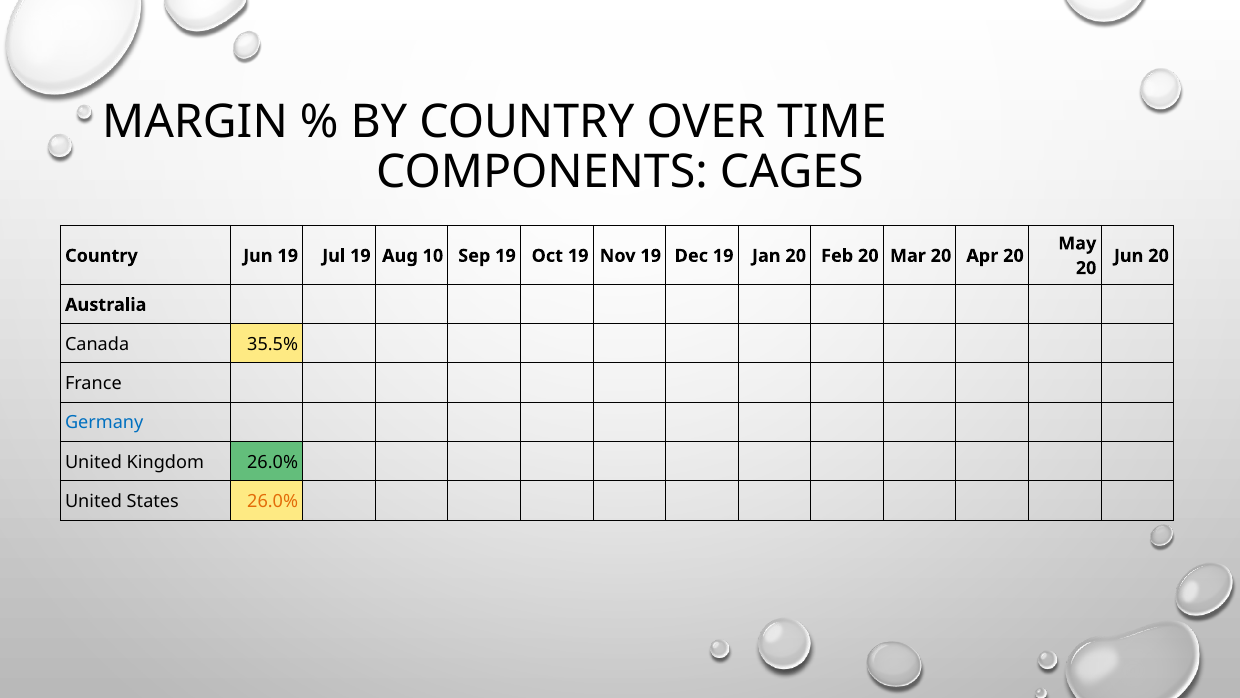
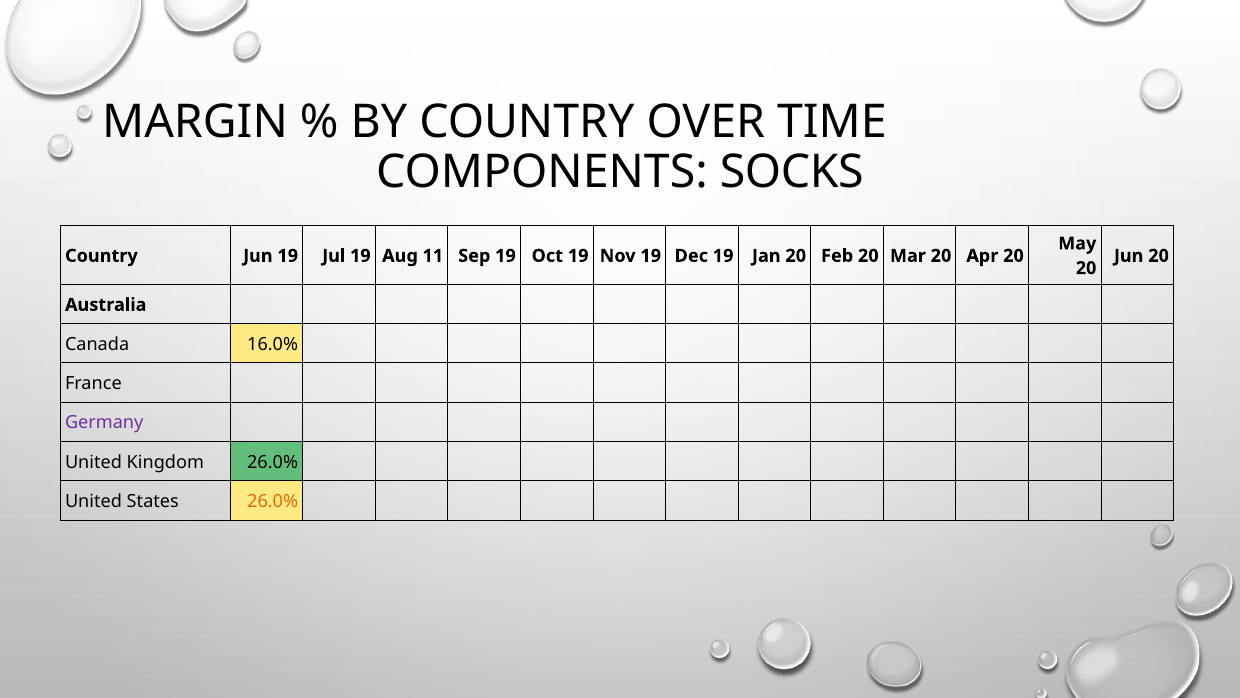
CAGES: CAGES -> SOCKS (792, 172)
10: 10 -> 11 (433, 256)
35.5%: 35.5% -> 16.0% (273, 344)
Germany colour: blue -> purple (104, 423)
